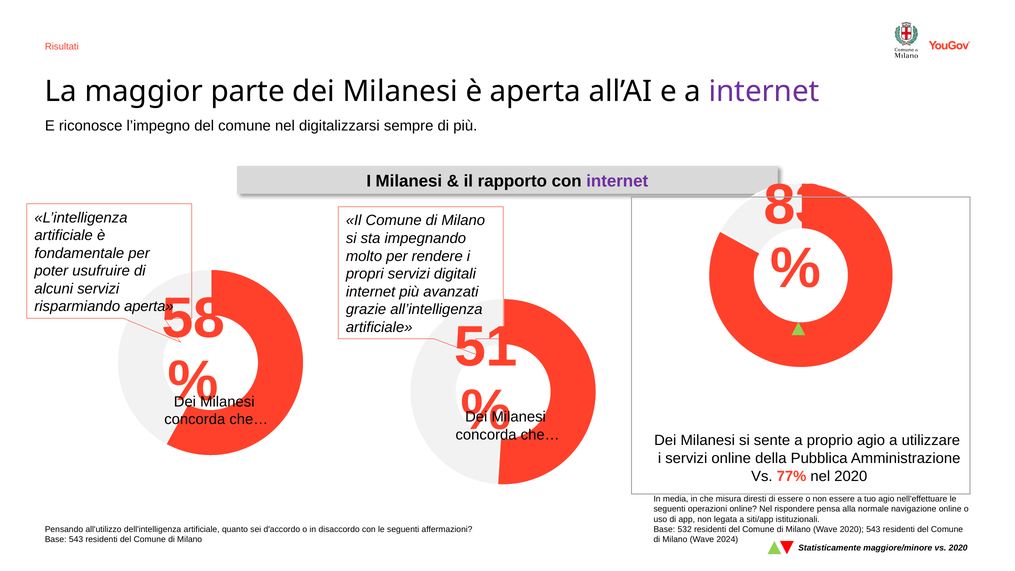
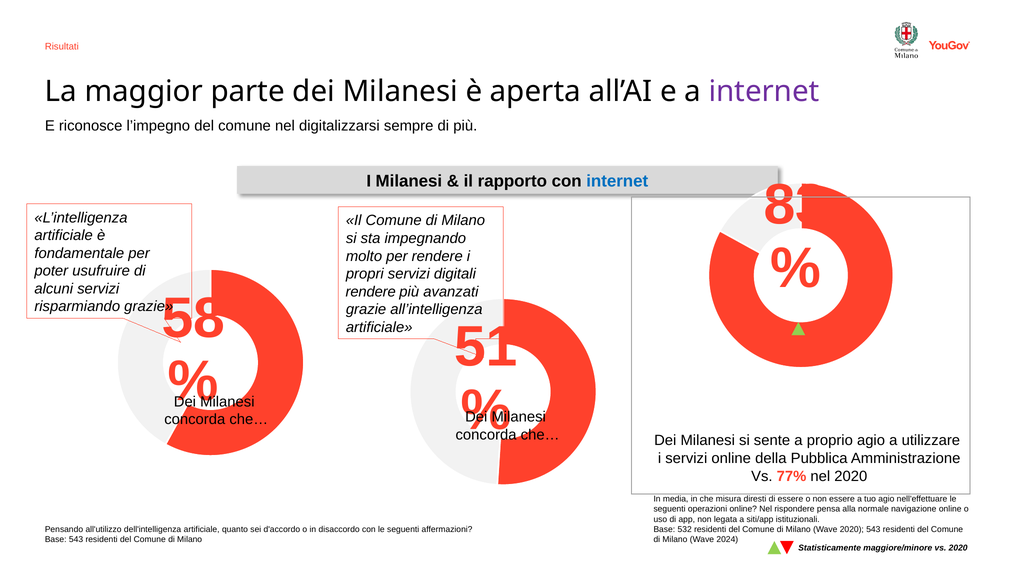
internet colour: purple -> blue (617, 181)
internet: internet -> rendere (371, 292)
risparmiando aperta: aperta -> grazie (149, 306)
